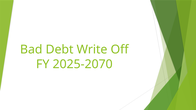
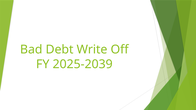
2025-2070: 2025-2070 -> 2025-2039 (83, 64)
